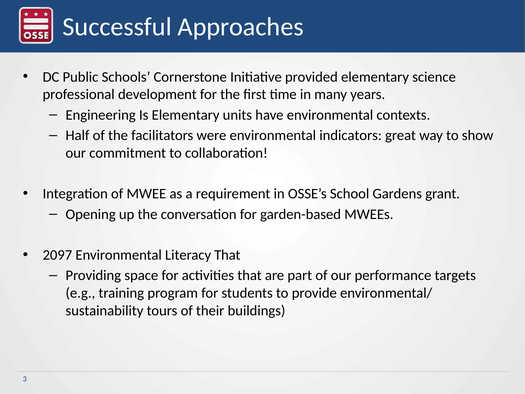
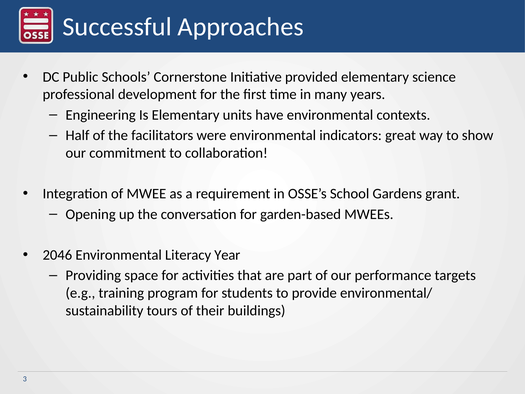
2097: 2097 -> 2046 (57, 255)
Literacy That: That -> Year (227, 255)
